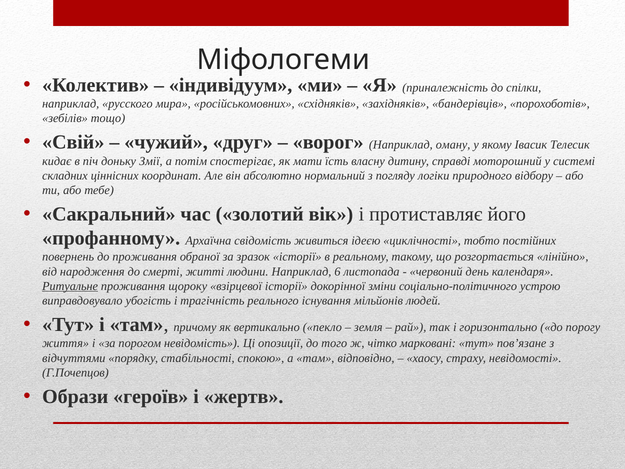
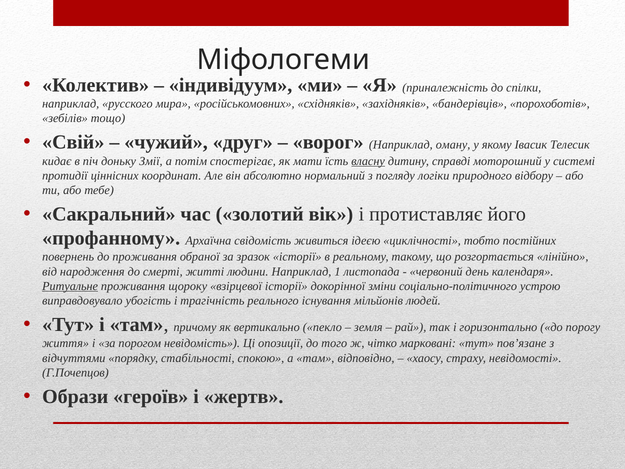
власну underline: none -> present (368, 161)
складних: складних -> протидії (65, 176)
6: 6 -> 1 (337, 271)
